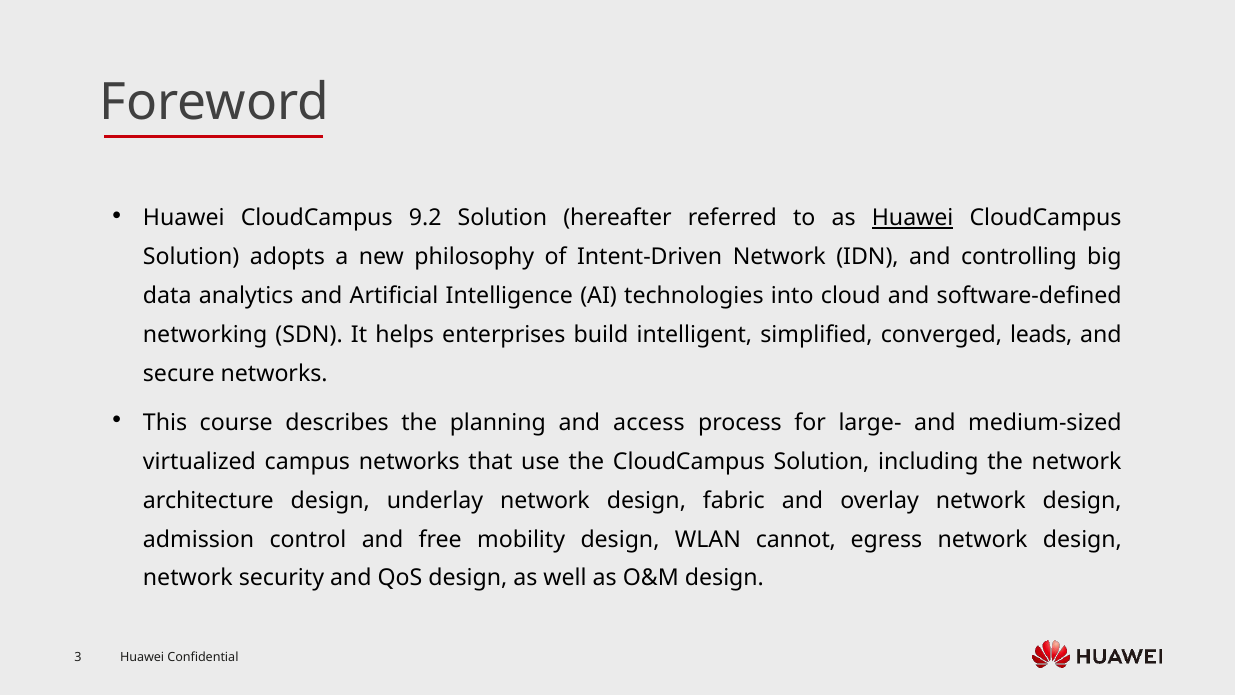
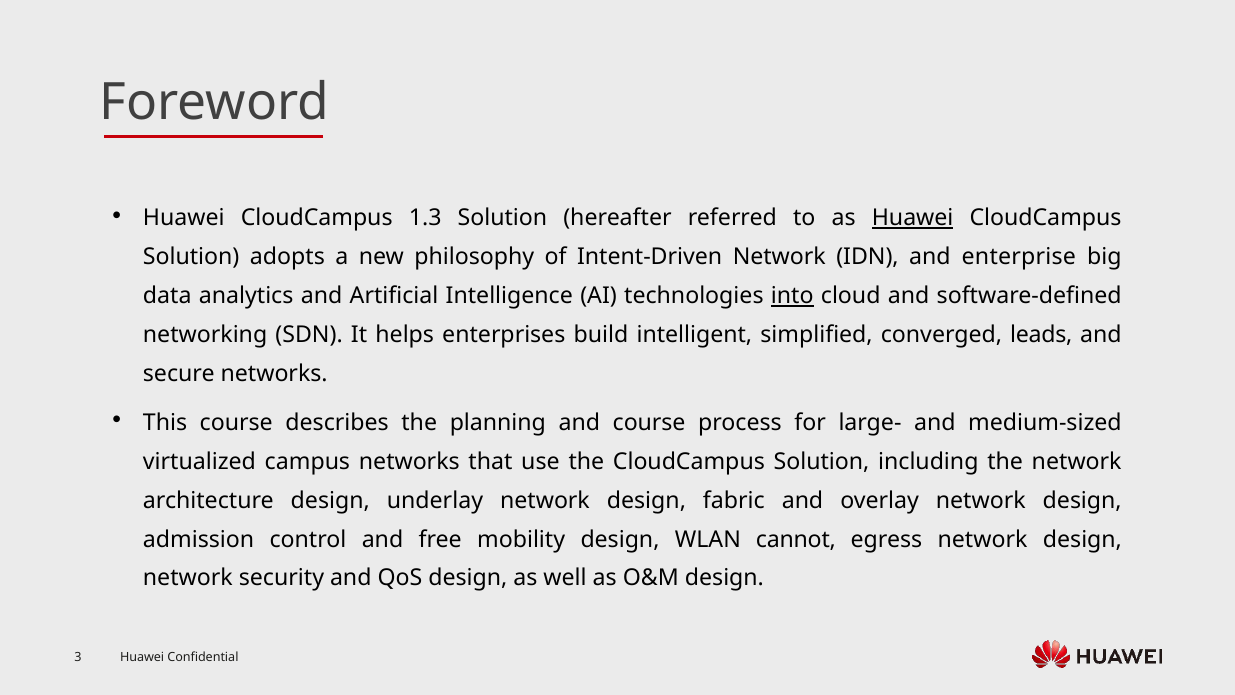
9.2: 9.2 -> 1.3 (425, 218)
controlling: controlling -> enterprise (1019, 257)
into underline: none -> present (792, 296)
and access: access -> course (649, 423)
